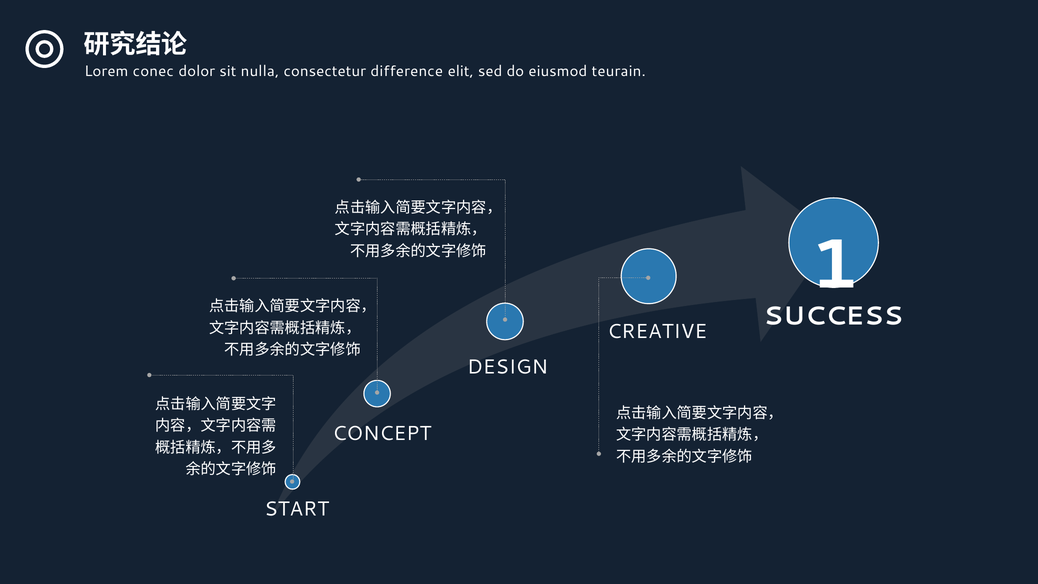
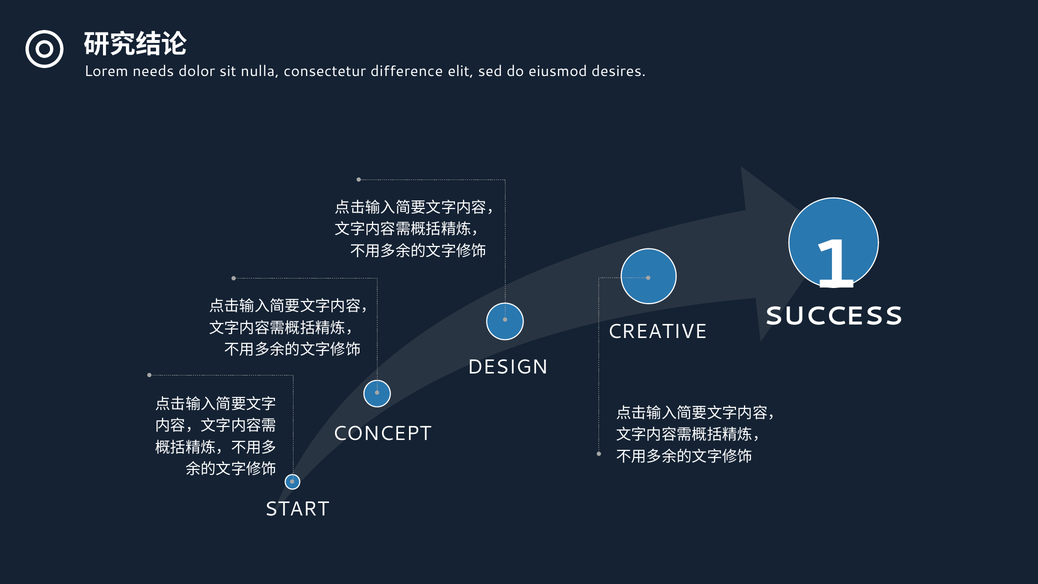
conec: conec -> needs (153, 71)
teurain: teurain -> desires (619, 71)
